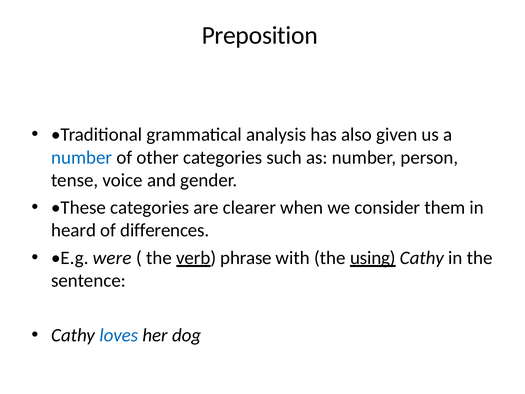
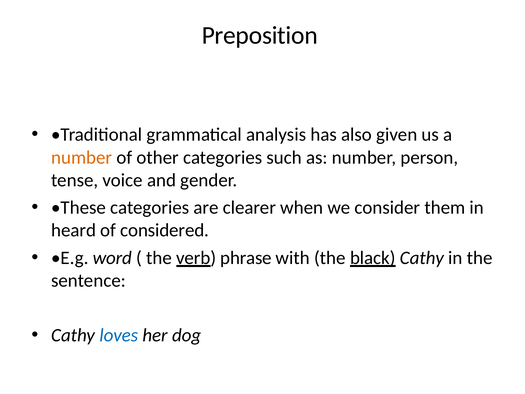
number colour: blue -> orange (82, 157)
differences: differences -> considered (165, 230)
were: were -> word (112, 258)
using: using -> black (373, 258)
